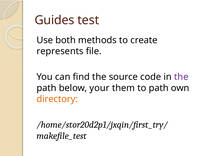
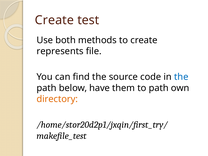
Guides: Guides -> Create (54, 20)
the colour: purple -> blue (181, 77)
your: your -> have (100, 88)
